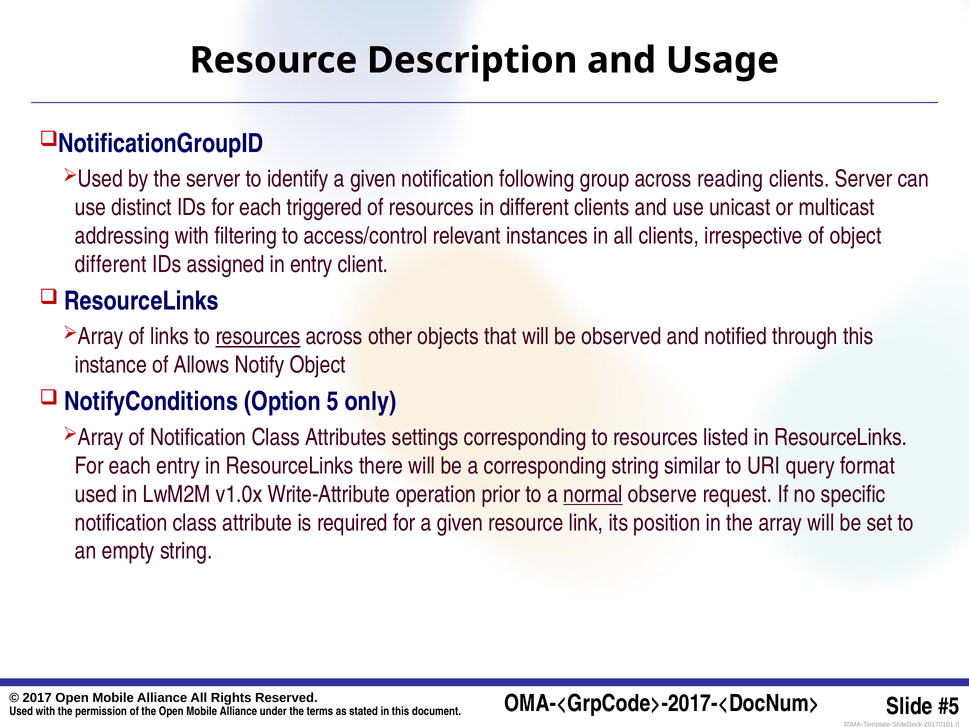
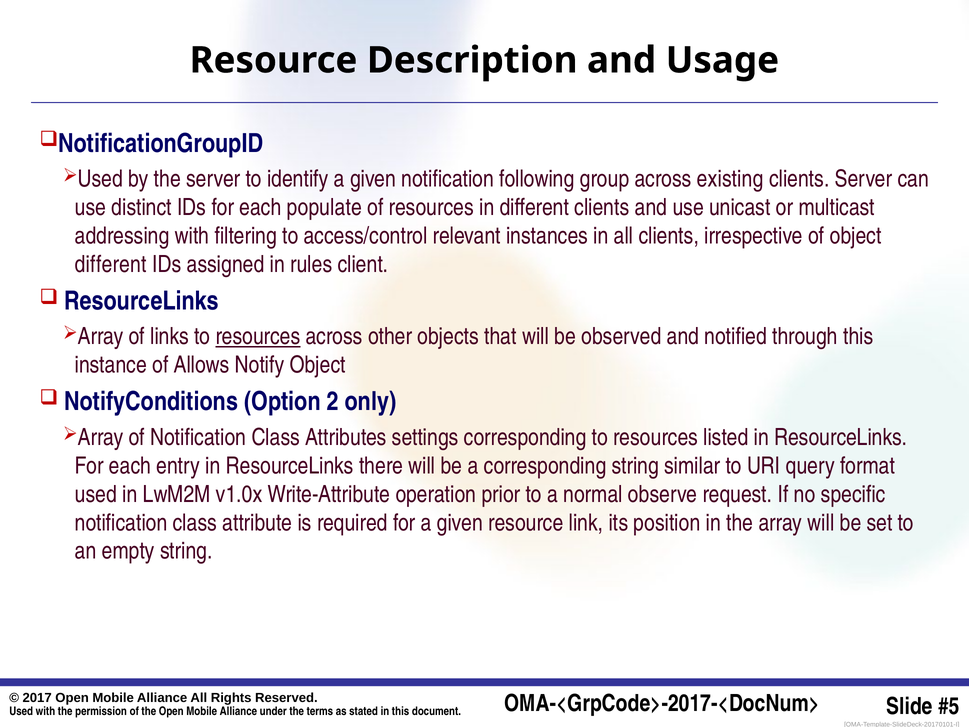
reading: reading -> existing (730, 179)
triggered: triggered -> populate (324, 207)
in entry: entry -> rules (311, 264)
5: 5 -> 2 (333, 402)
normal underline: present -> none (593, 494)
